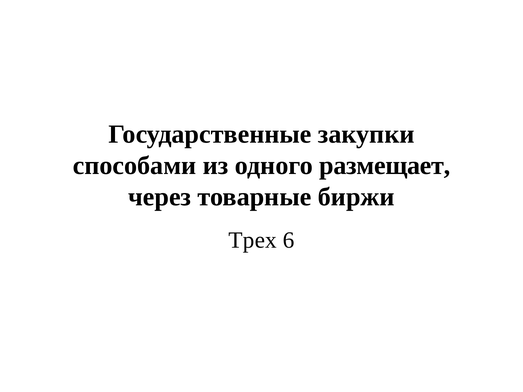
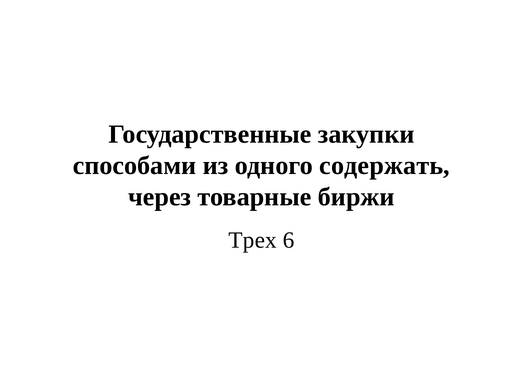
размещает: размещает -> содержать (385, 166)
